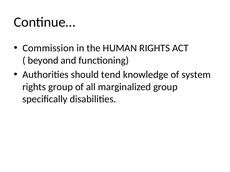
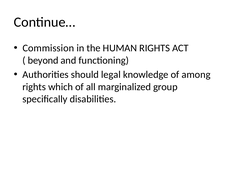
tend: tend -> legal (111, 75)
system: system -> among (196, 75)
rights group: group -> which (61, 87)
